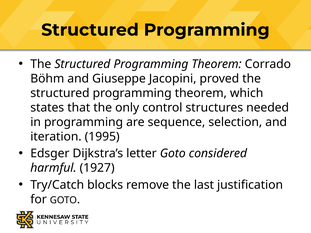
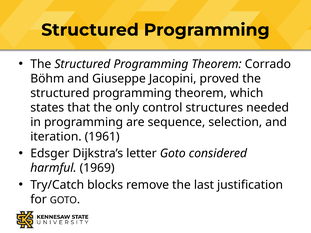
1995: 1995 -> 1961 (102, 137)
1927: 1927 -> 1969 (97, 168)
